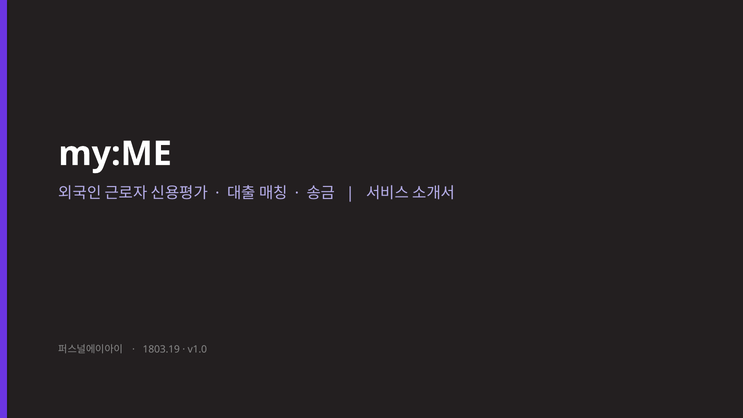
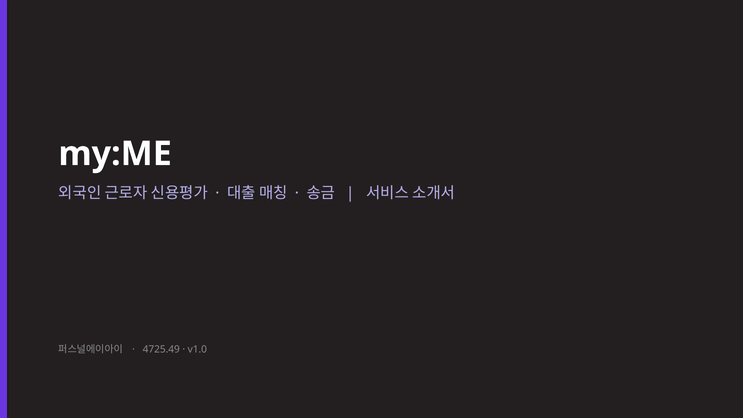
1803.19: 1803.19 -> 4725.49 (161, 349)
